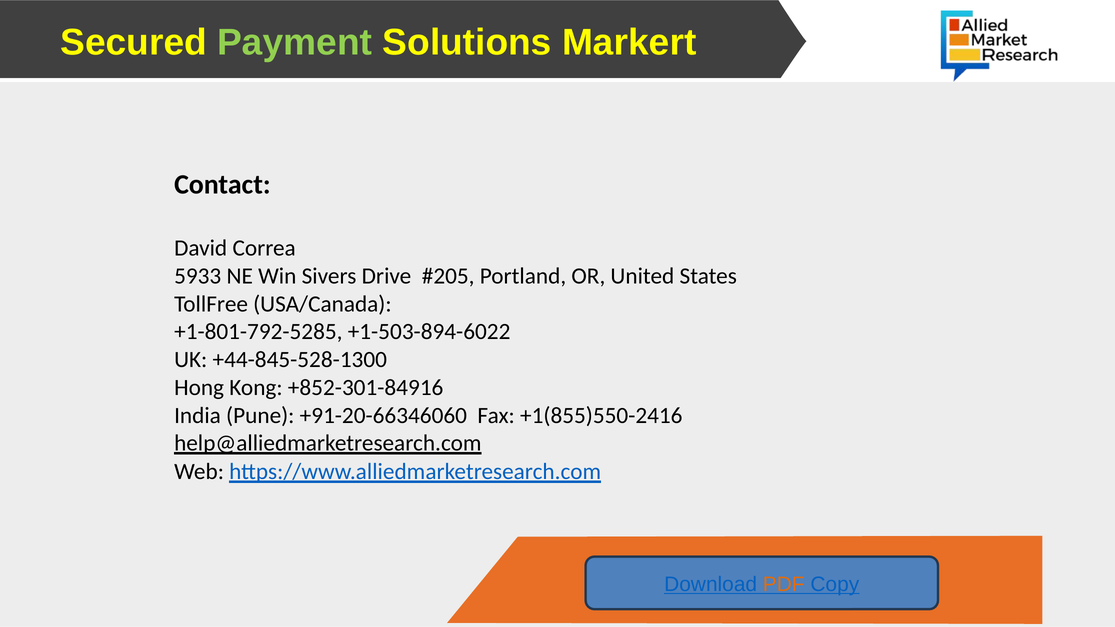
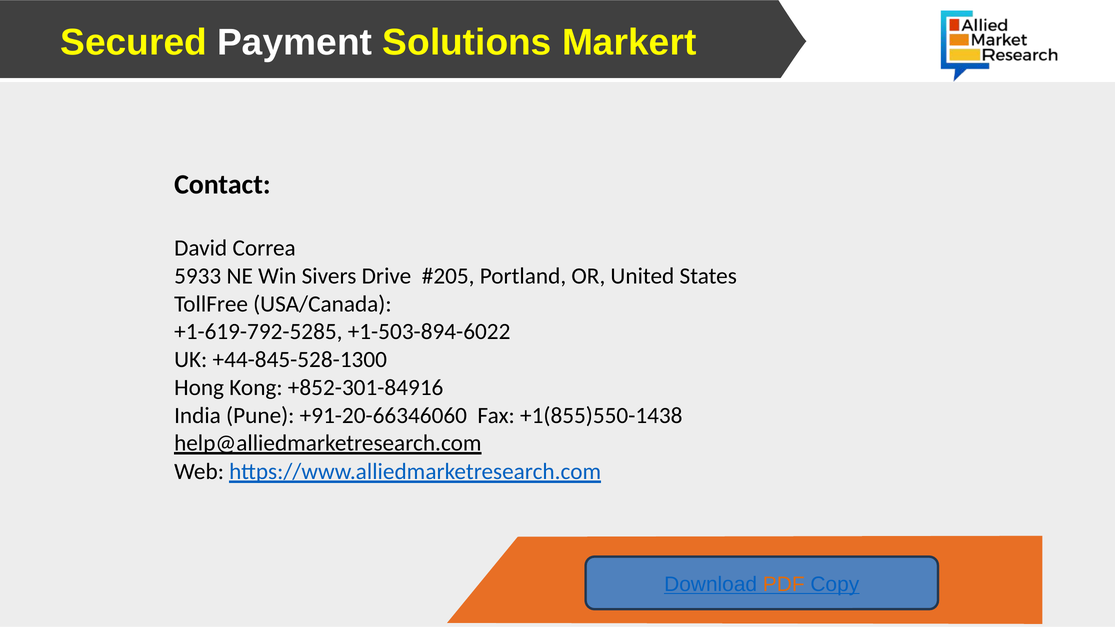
Payment colour: light green -> white (295, 42)
+1-801-792-5285: +1-801-792-5285 -> +1-619-792-5285 (258, 332)
+1(855)550-2416: +1(855)550-2416 -> +1(855)550-1438 (601, 415)
